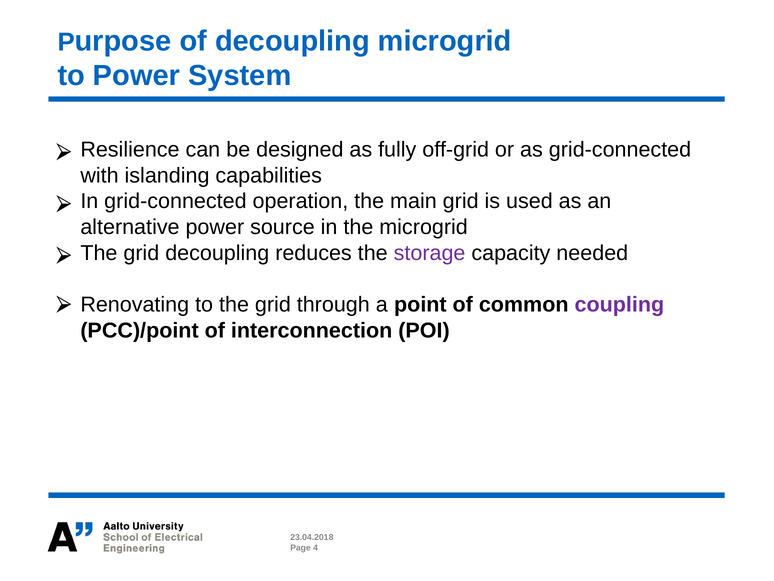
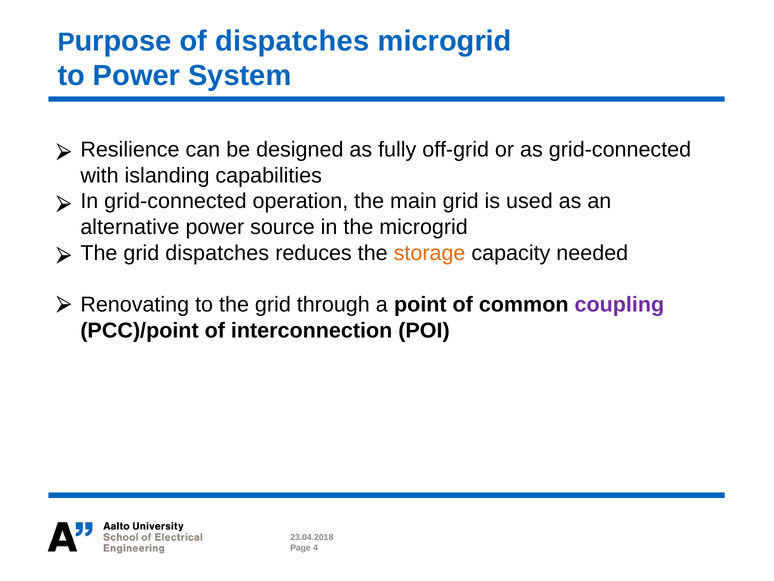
of decoupling: decoupling -> dispatches (292, 41)
grid decoupling: decoupling -> dispatches (217, 253)
storage colour: purple -> orange (430, 253)
